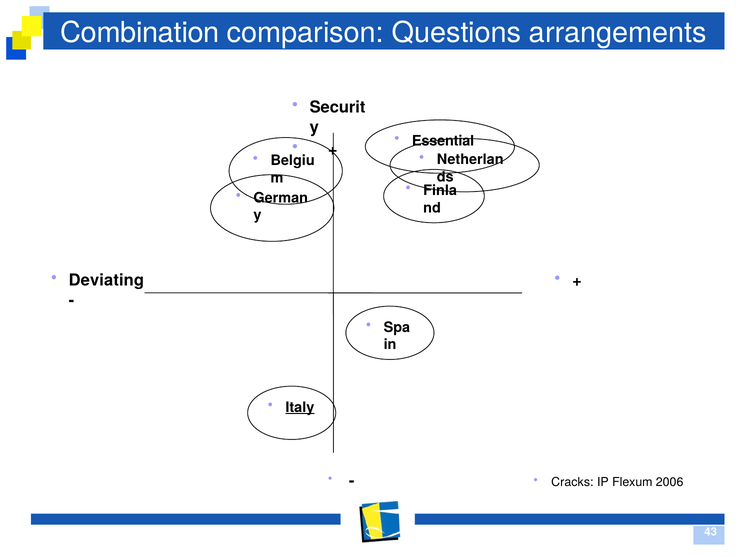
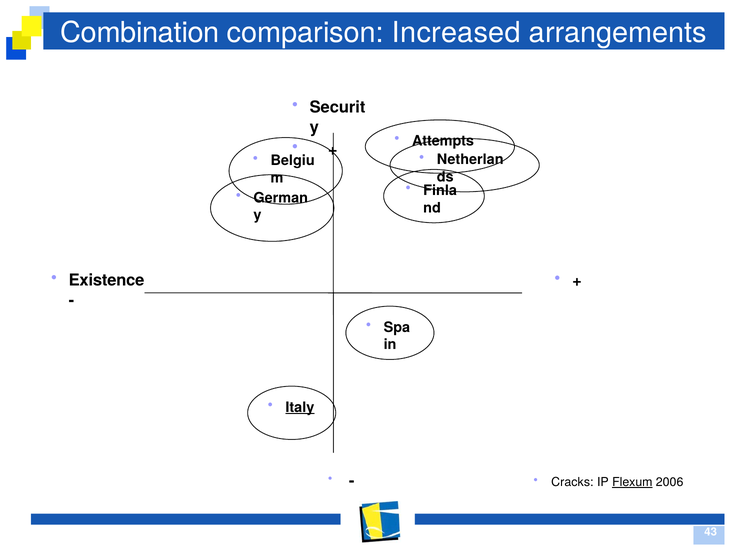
Questions: Questions -> Increased (456, 33)
Essential: Essential -> Attempts (443, 141)
Deviating: Deviating -> Existence (107, 281)
Flexum underline: none -> present (632, 482)
